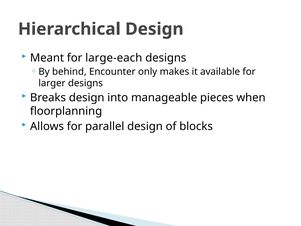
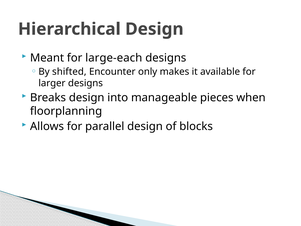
behind: behind -> shifted (69, 72)
